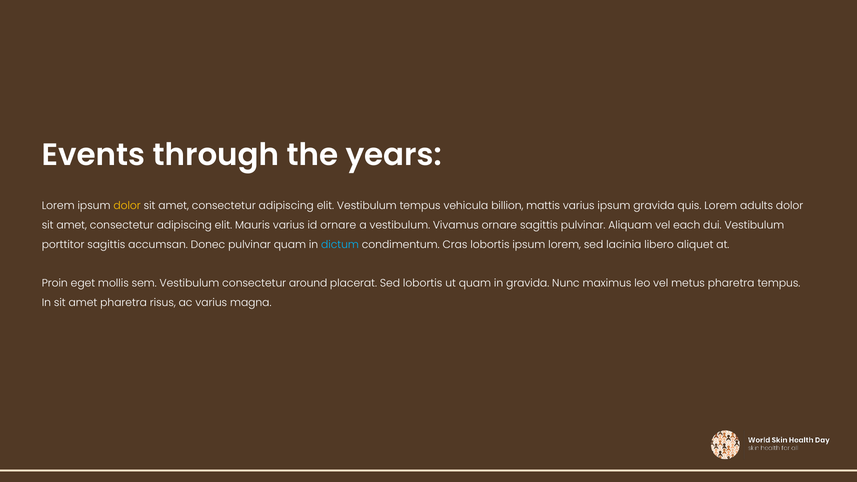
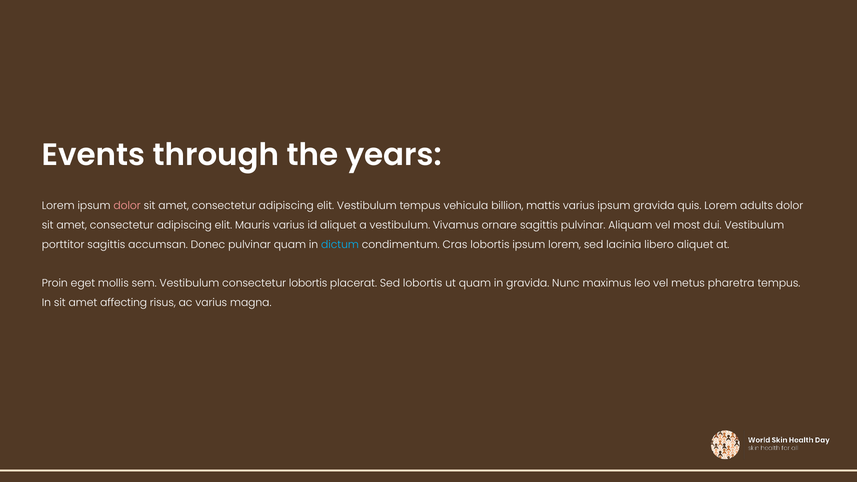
dolor colour: yellow -> pink (127, 206)
id ornare: ornare -> aliquet (338, 225)
each: each -> most (687, 225)
consectetur around: around -> lobortis (308, 283)
amet pharetra: pharetra -> affecting (124, 303)
